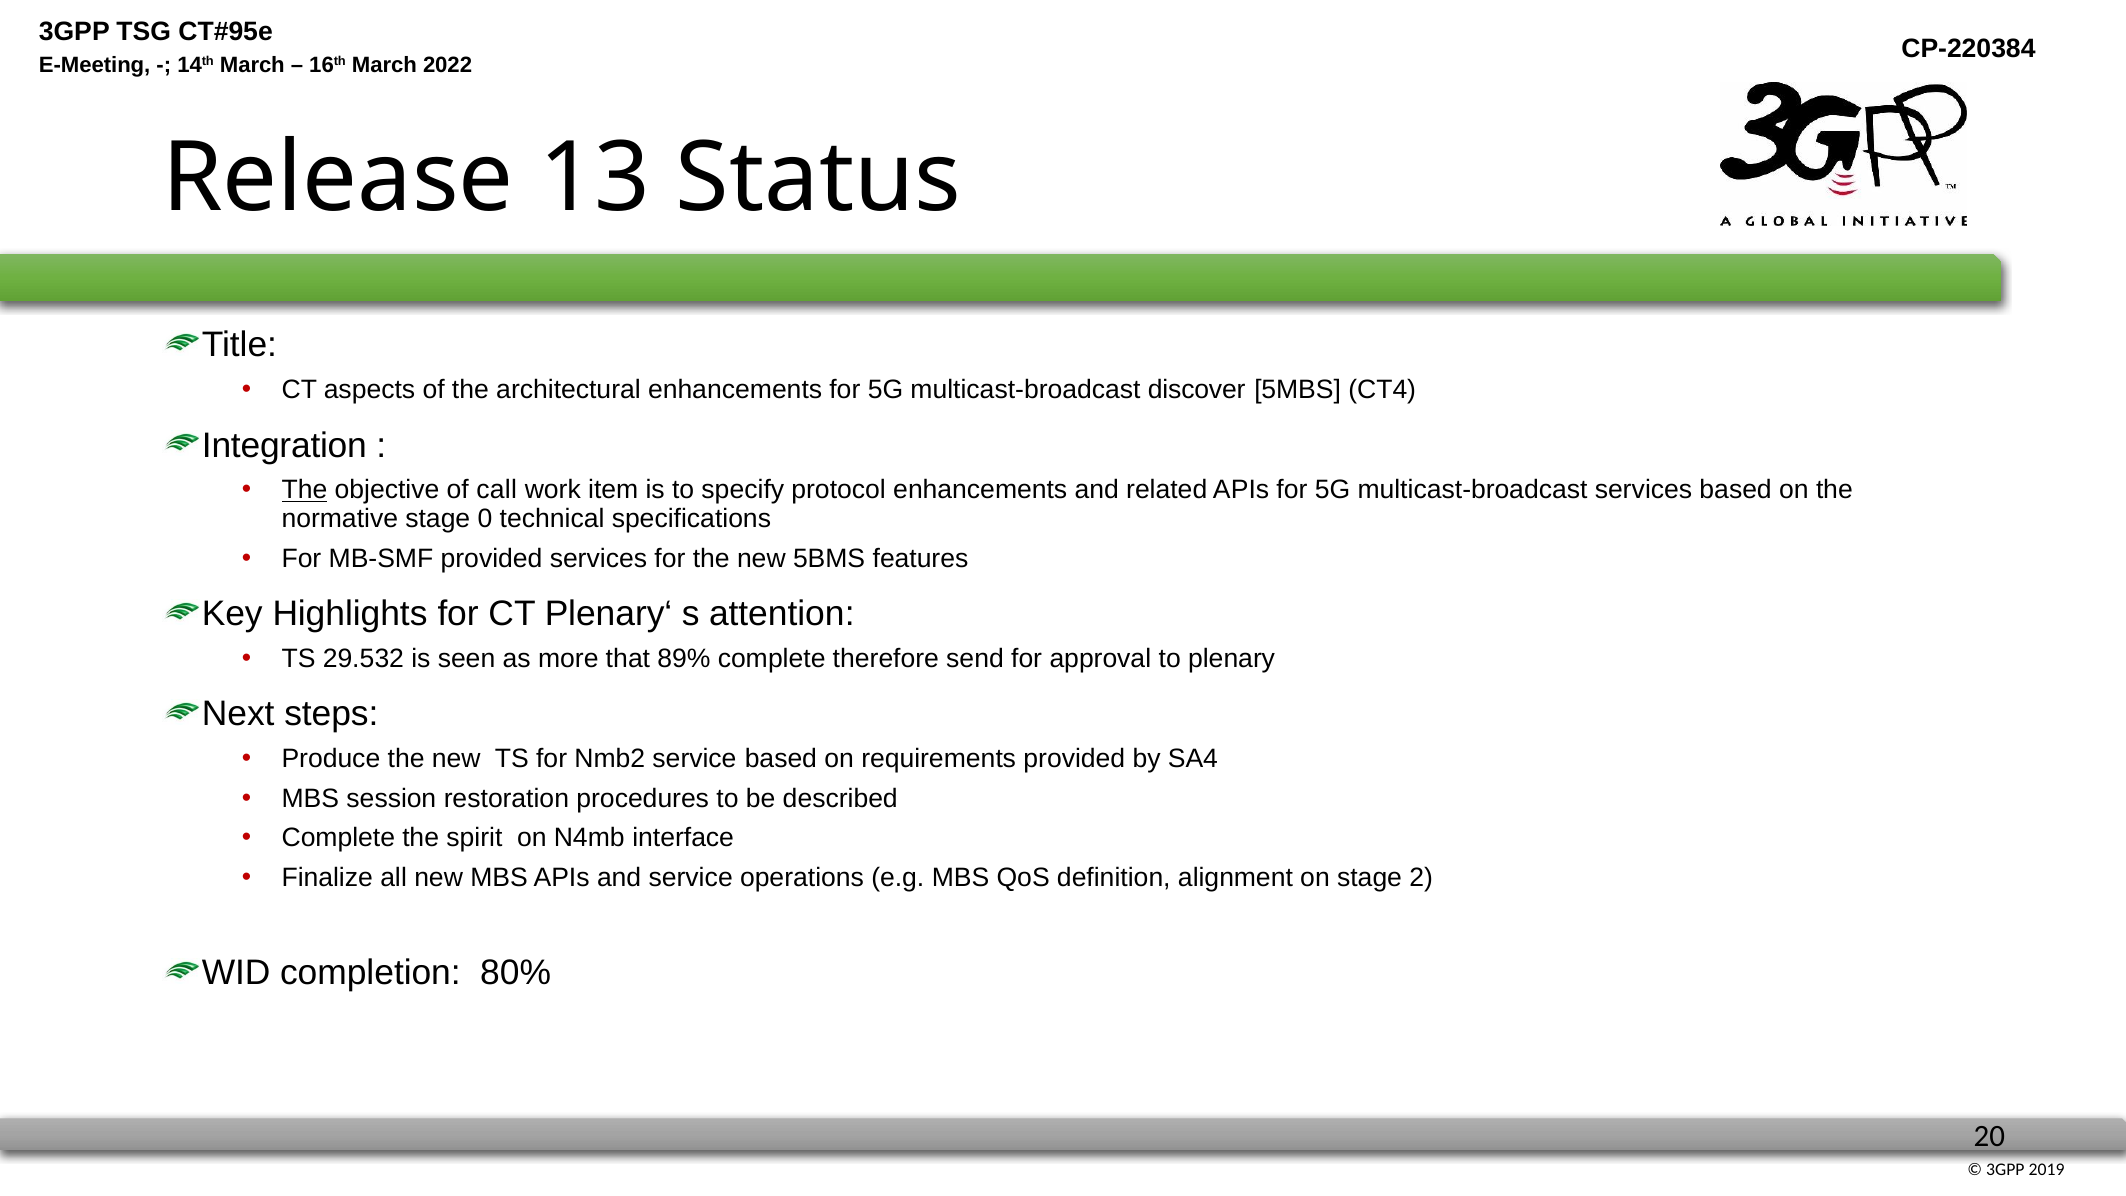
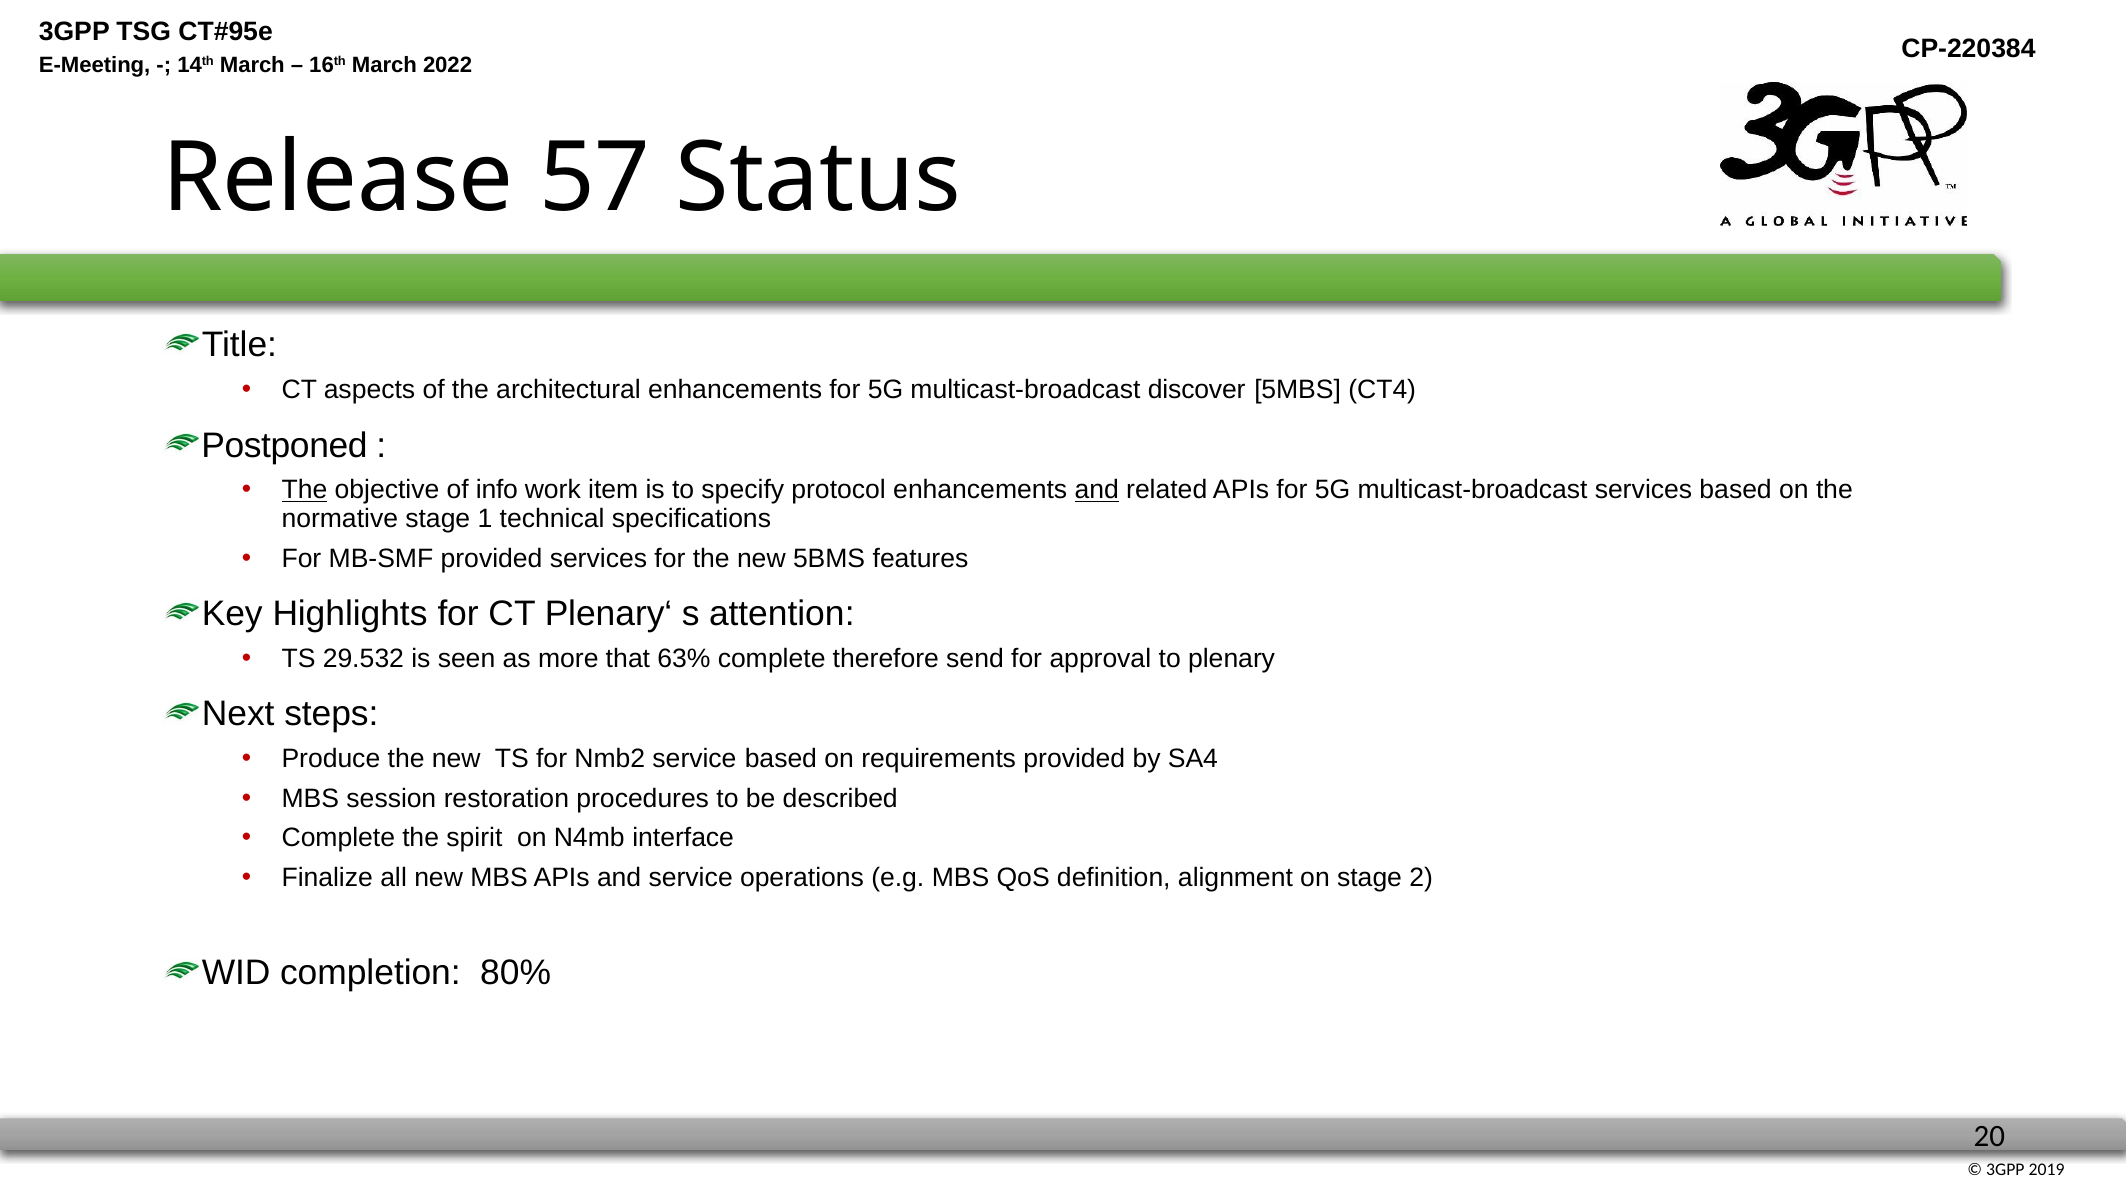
13: 13 -> 57 (595, 179)
Integration: Integration -> Postponed (284, 445)
call: call -> info (497, 490)
and underline: none -> present (1097, 490)
0: 0 -> 1 (485, 519)
89%: 89% -> 63% (684, 658)
